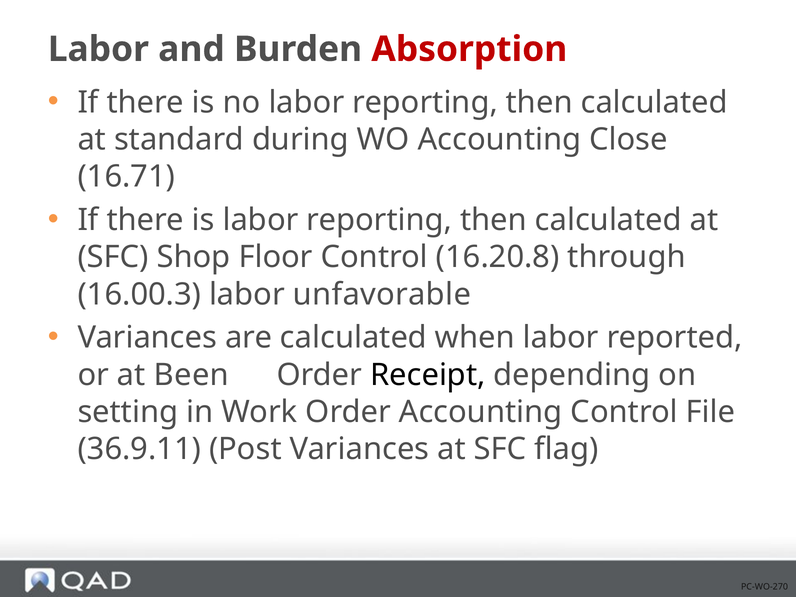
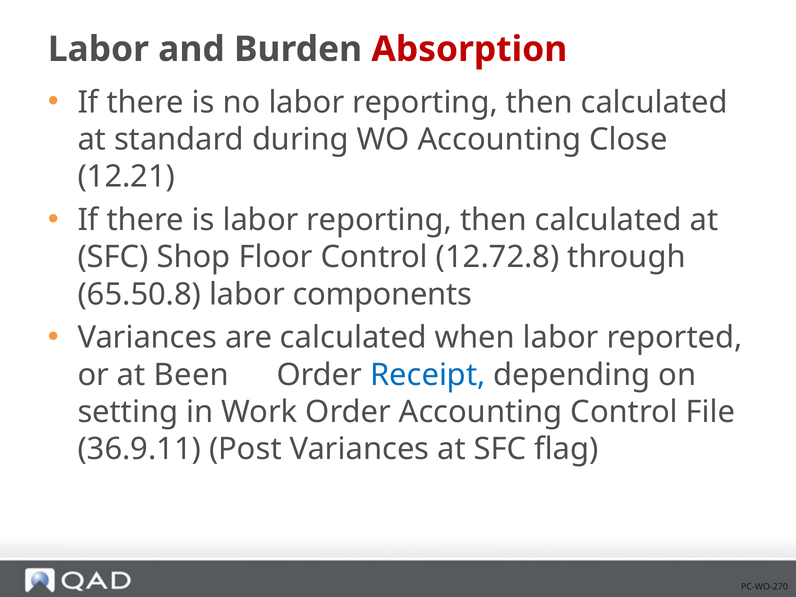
16.71: 16.71 -> 12.21 (126, 177)
16.20.8: 16.20.8 -> 12.72.8 (498, 257)
16.00.3: 16.00.3 -> 65.50.8 (139, 294)
unfavorable: unfavorable -> components (382, 294)
Receipt colour: black -> blue (428, 375)
